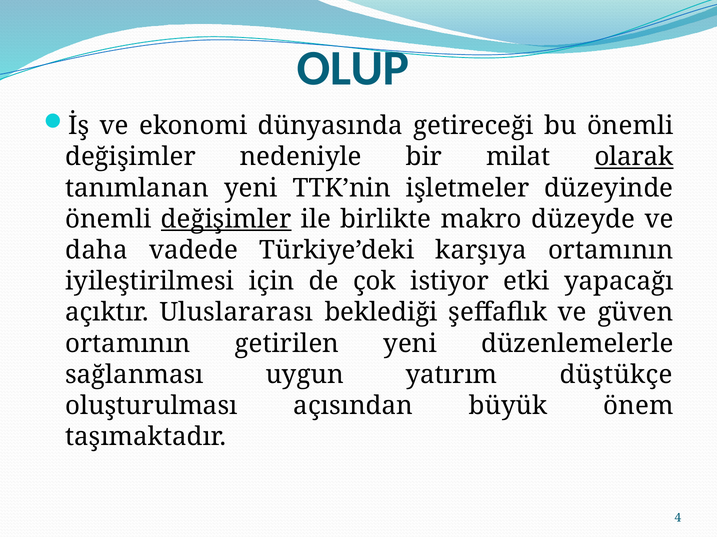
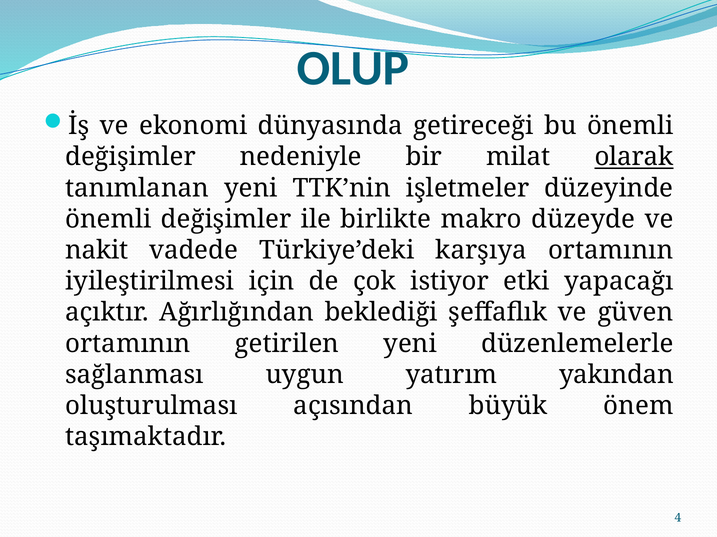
değişimler underline: present -> none (226, 219)
daha: daha -> nakit (97, 251)
Uluslararası: Uluslararası -> Ağırlığından (237, 313)
düştükçe: düştükçe -> yakından (616, 375)
